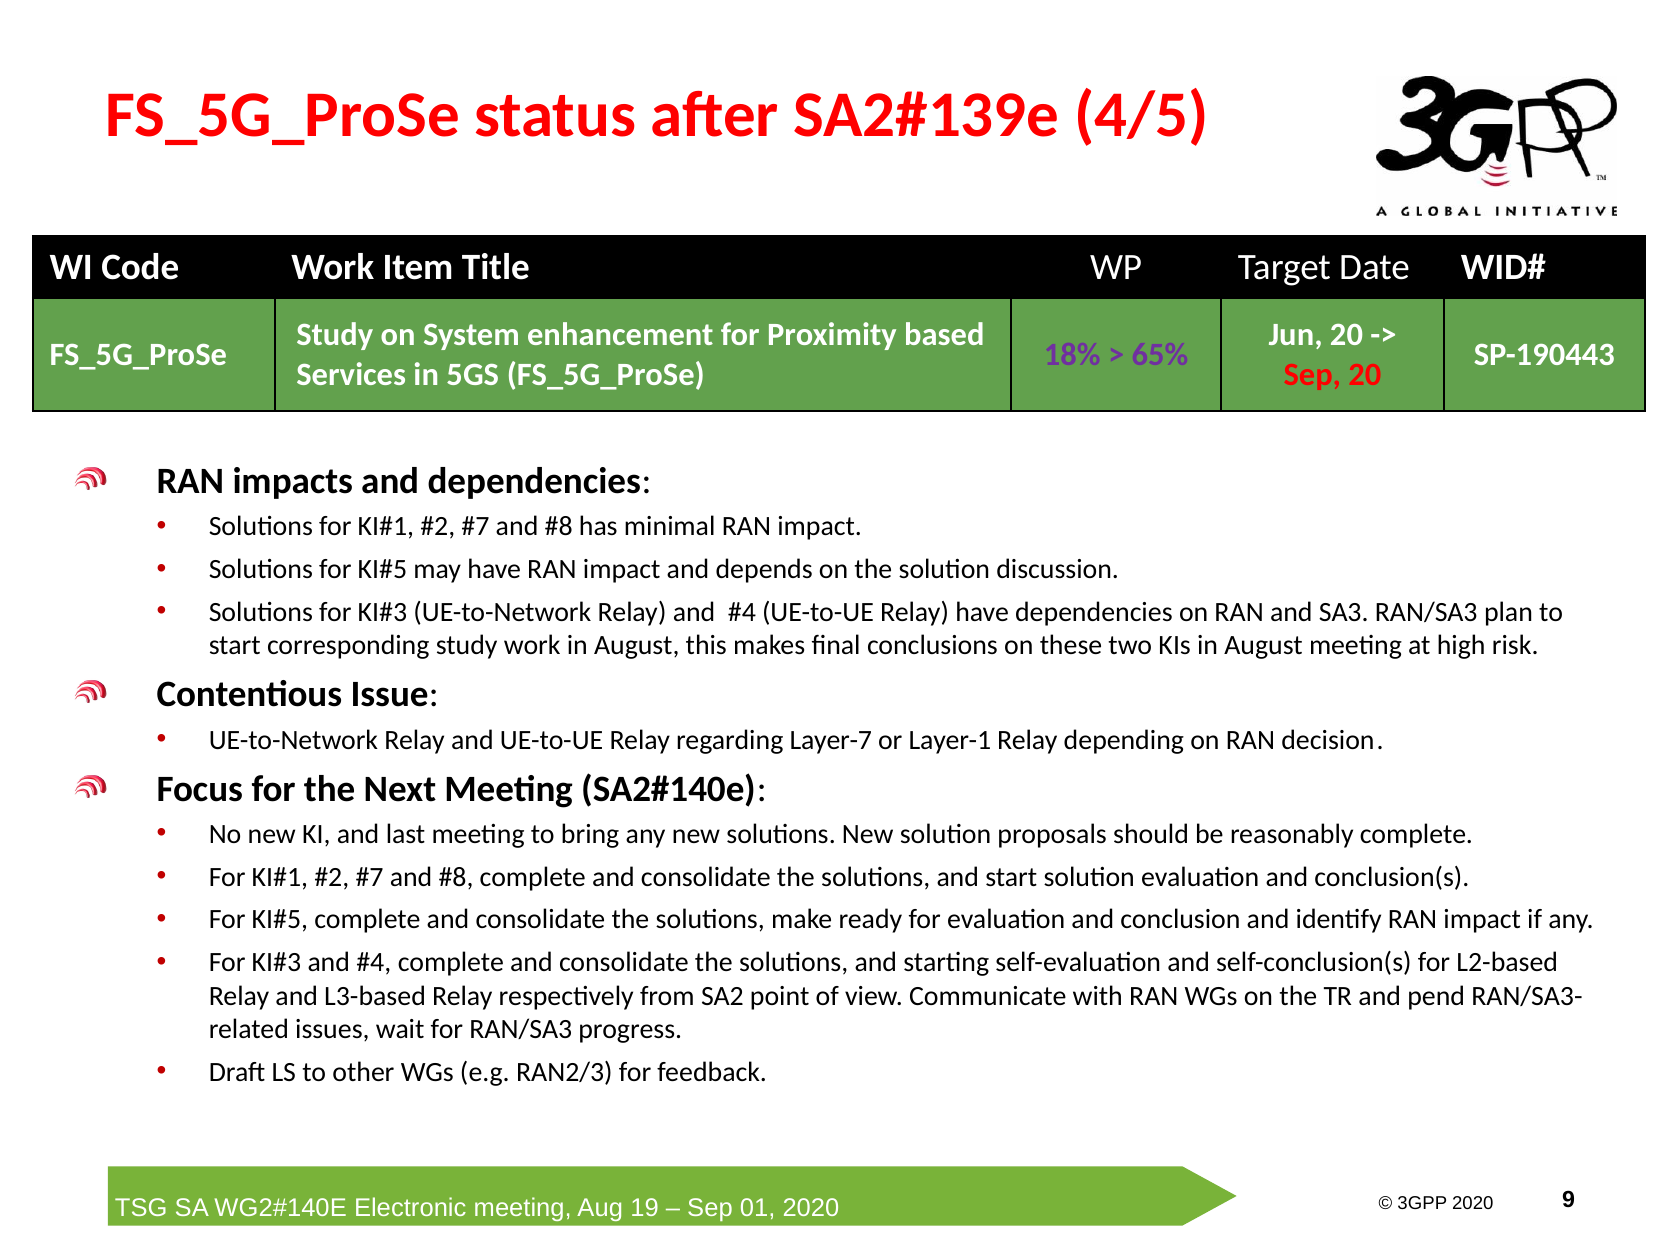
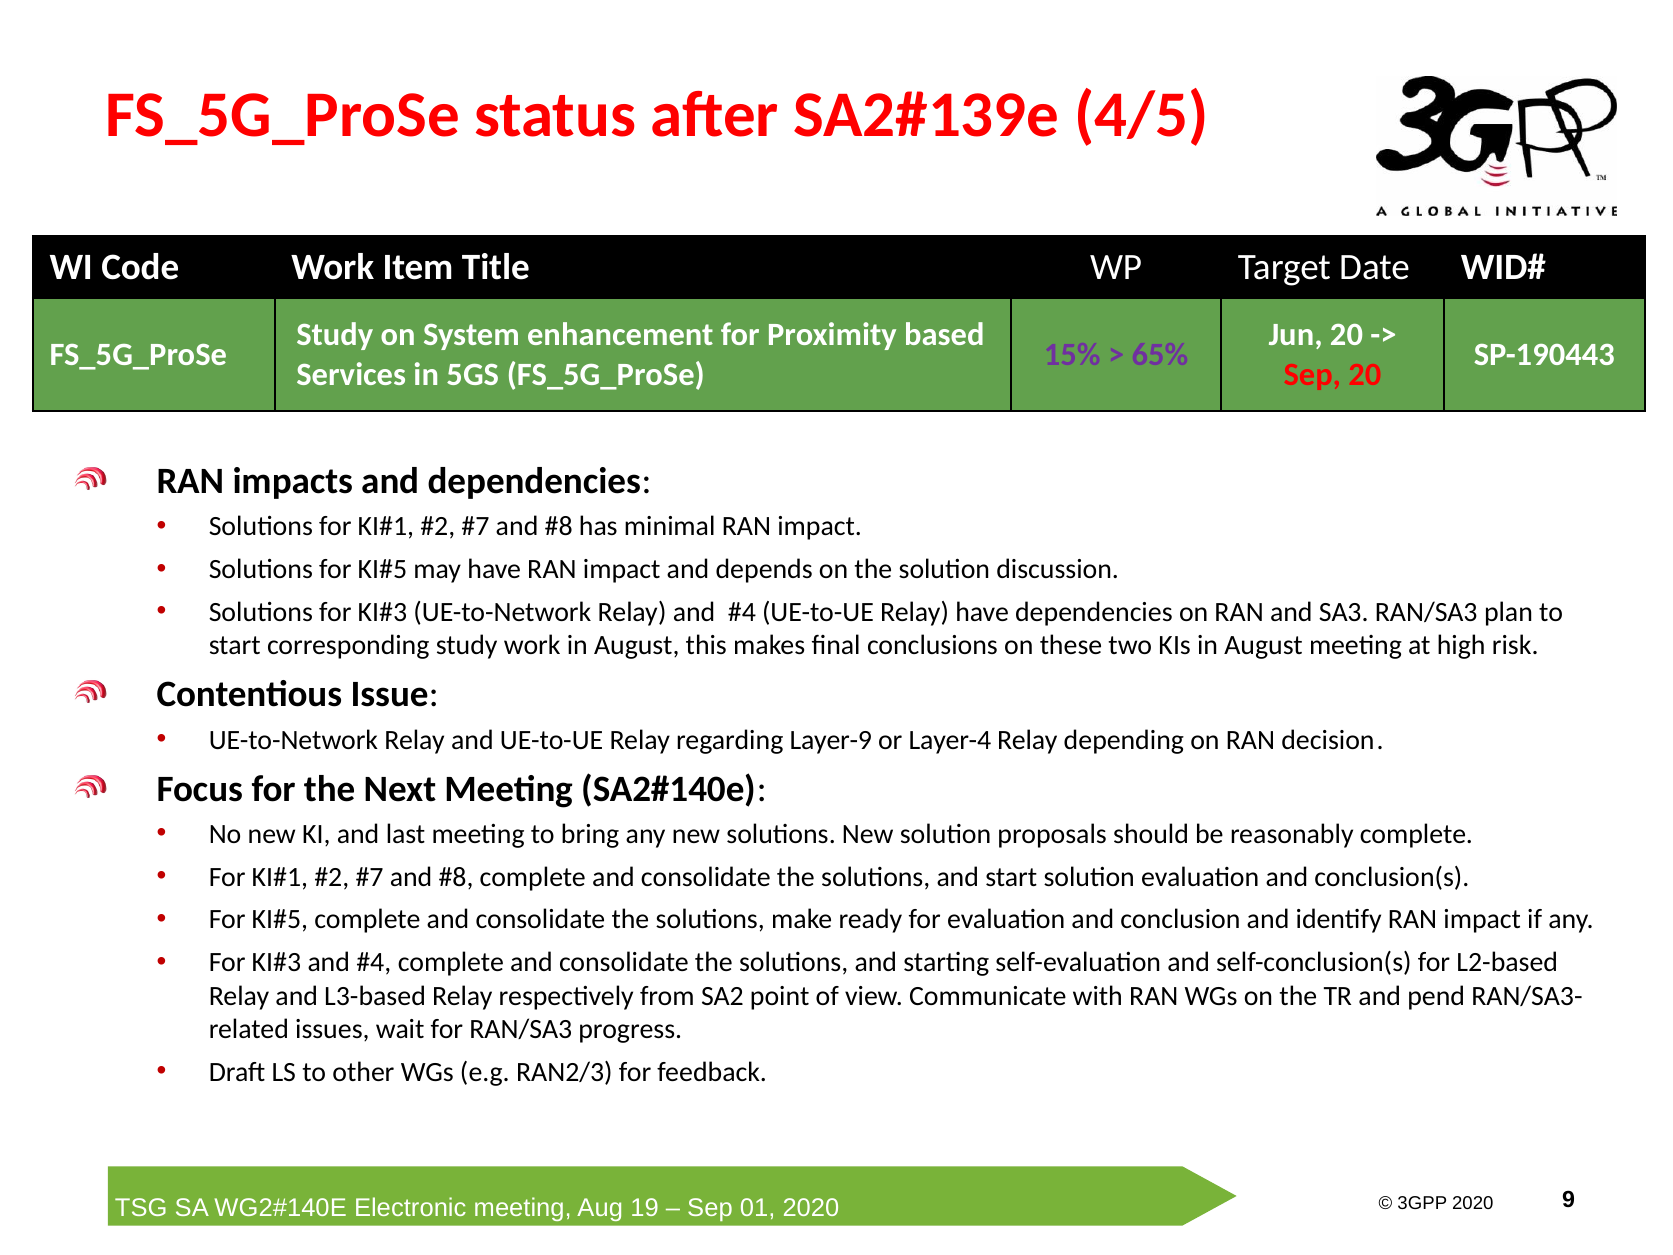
18%: 18% -> 15% (1072, 355)
Layer-7: Layer-7 -> Layer-9 (831, 740)
Layer-1: Layer-1 -> Layer-4 (950, 740)
